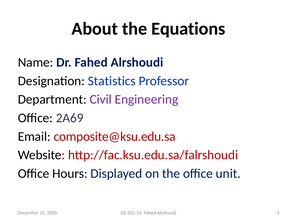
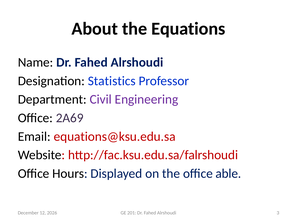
composite@ksu.edu.sa: composite@ksu.edu.sa -> equations@ksu.edu.sa (115, 136)
unit: unit -> able (228, 173)
